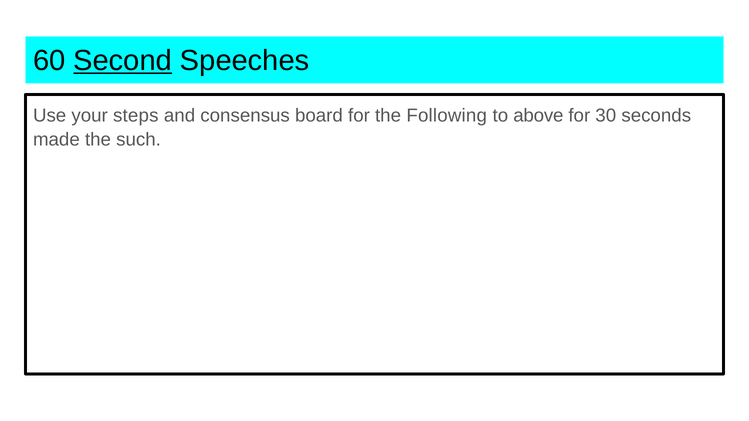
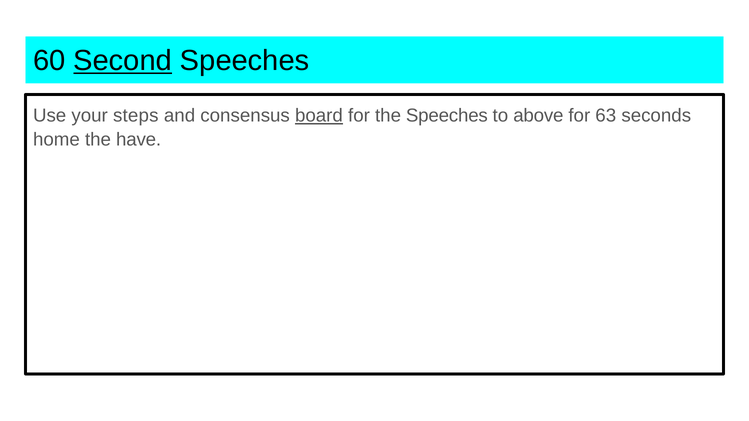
board underline: none -> present (319, 116)
the Following: Following -> Speeches (447, 116)
30: 30 -> 63 (606, 116)
made: made -> home (56, 140)
such: such -> have (139, 140)
